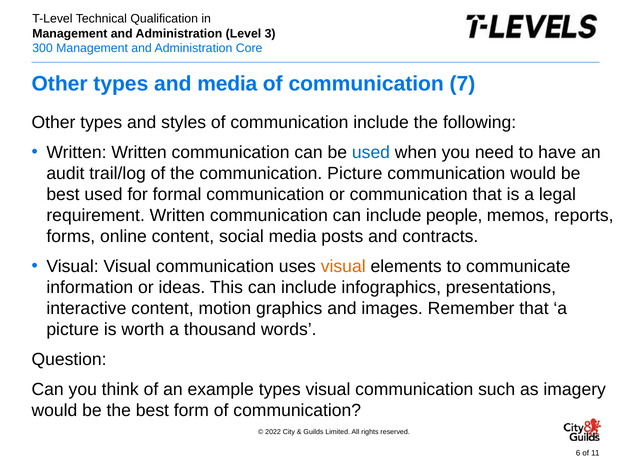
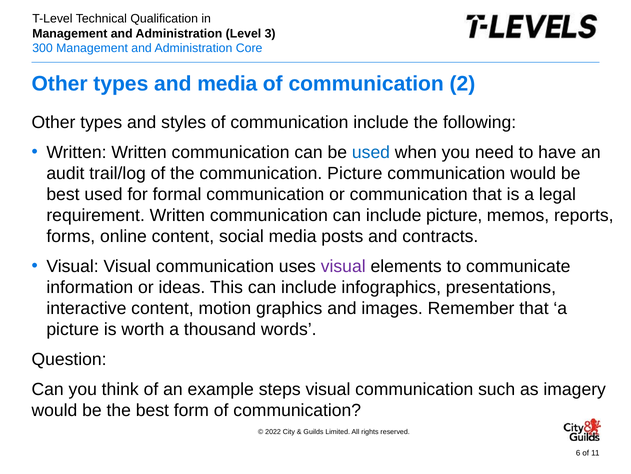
7: 7 -> 2 (462, 84)
include people: people -> picture (454, 215)
visual colour: orange -> purple (343, 266)
example types: types -> steps (280, 389)
